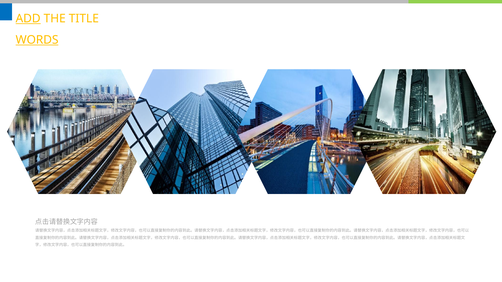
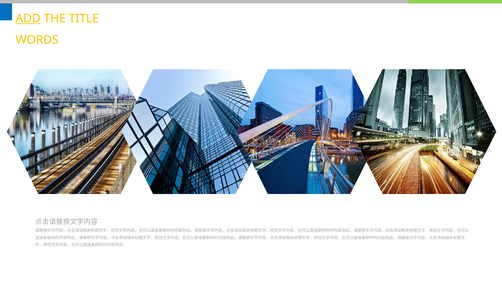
WORDS underline: present -> none (37, 40)
